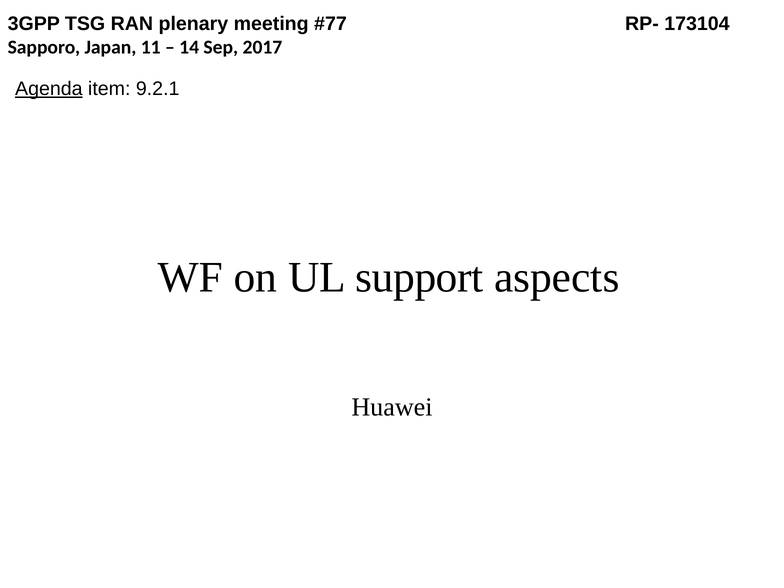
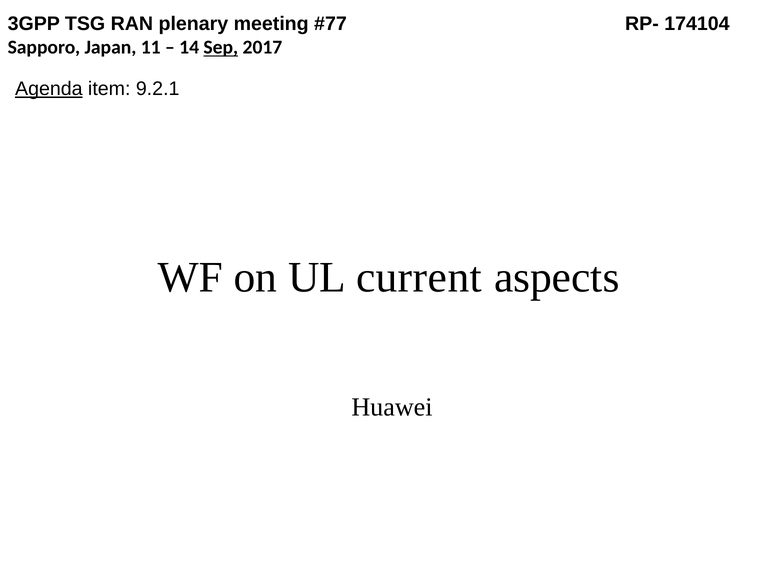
173104: 173104 -> 174104 (697, 24)
Sep underline: none -> present (221, 47)
support: support -> current (419, 277)
